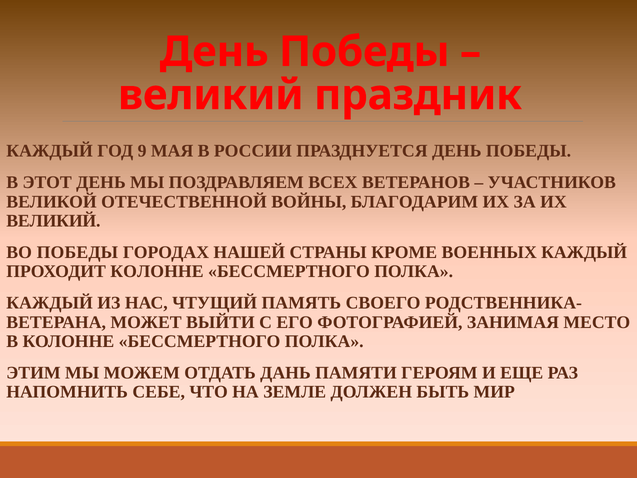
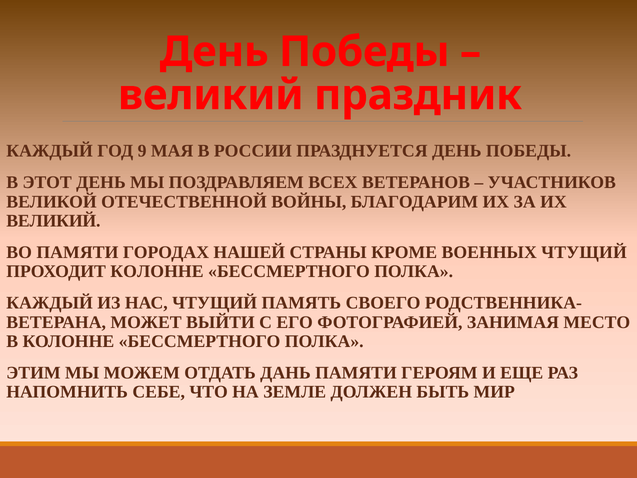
ВО ПОБЕДЫ: ПОБЕДЫ -> ПАМЯТИ (77, 252)
ВОЕННЫХ КАЖДЫЙ: КАЖДЫЙ -> ЧТУЩИЙ (584, 252)
